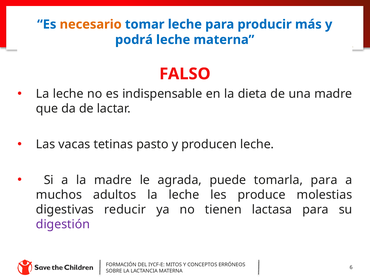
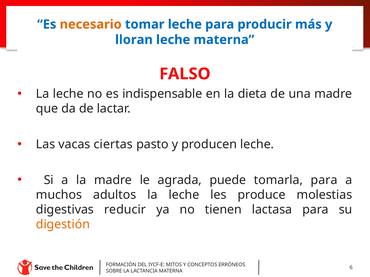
podrá: podrá -> lloran (134, 40)
tetinas: tetinas -> ciertas (113, 145)
digestión colour: purple -> orange (63, 225)
